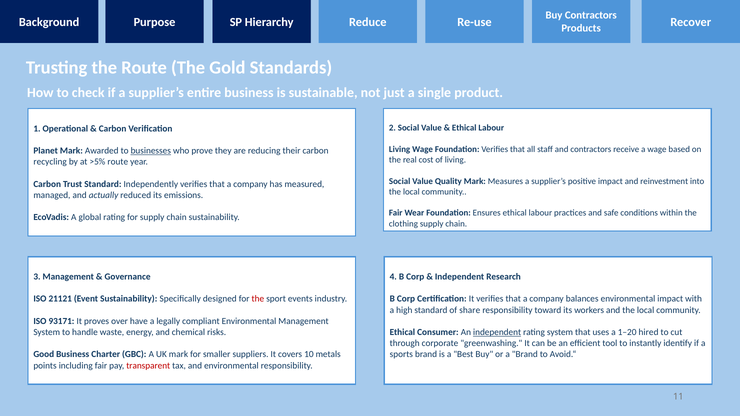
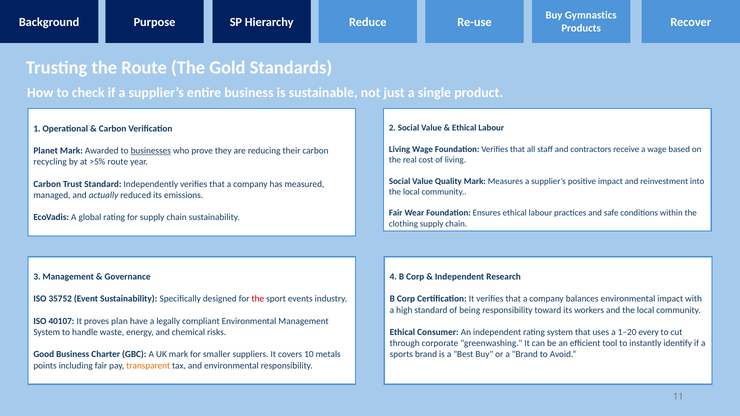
Buy Contractors: Contractors -> Gymnastics (591, 15)
21121: 21121 -> 35752 (60, 299)
share: share -> being (470, 310)
93171: 93171 -> 40107 (61, 321)
over: over -> plan (120, 321)
independent underline: present -> none (497, 332)
hired: hired -> every (649, 332)
transparent colour: red -> orange (148, 366)
